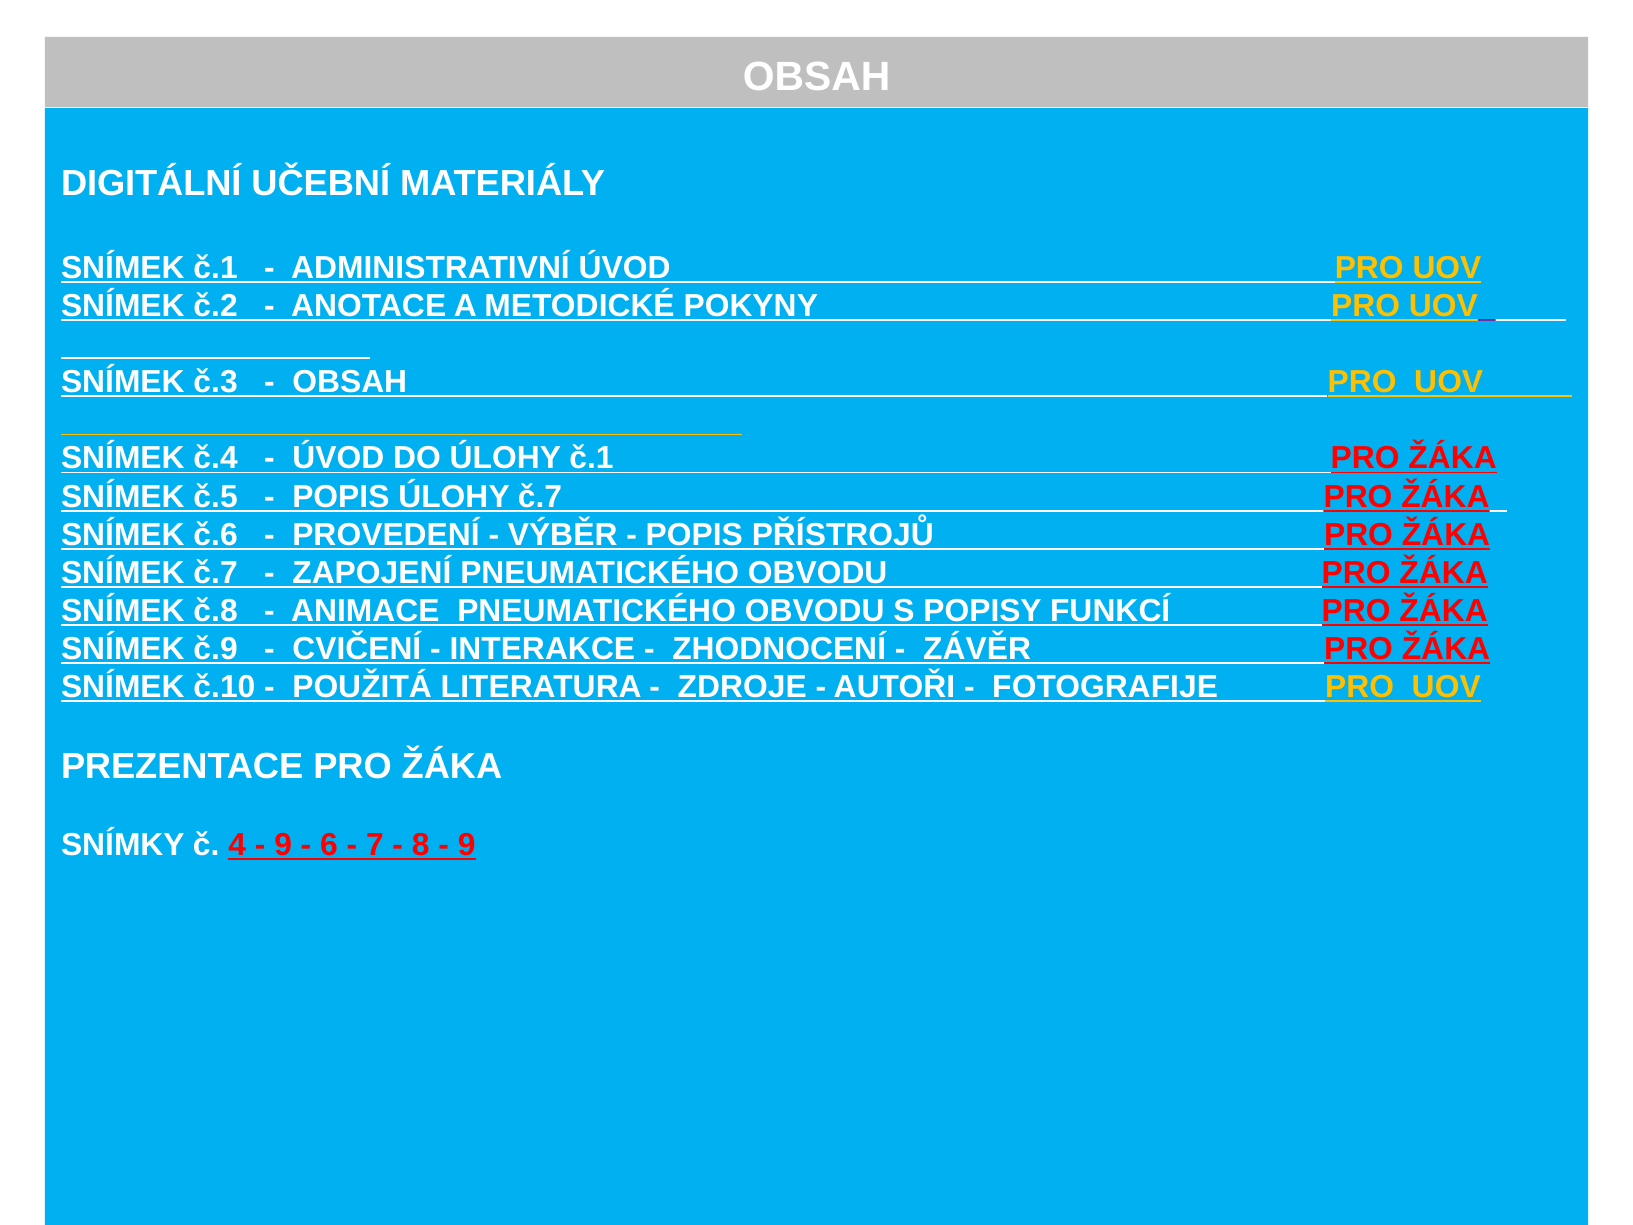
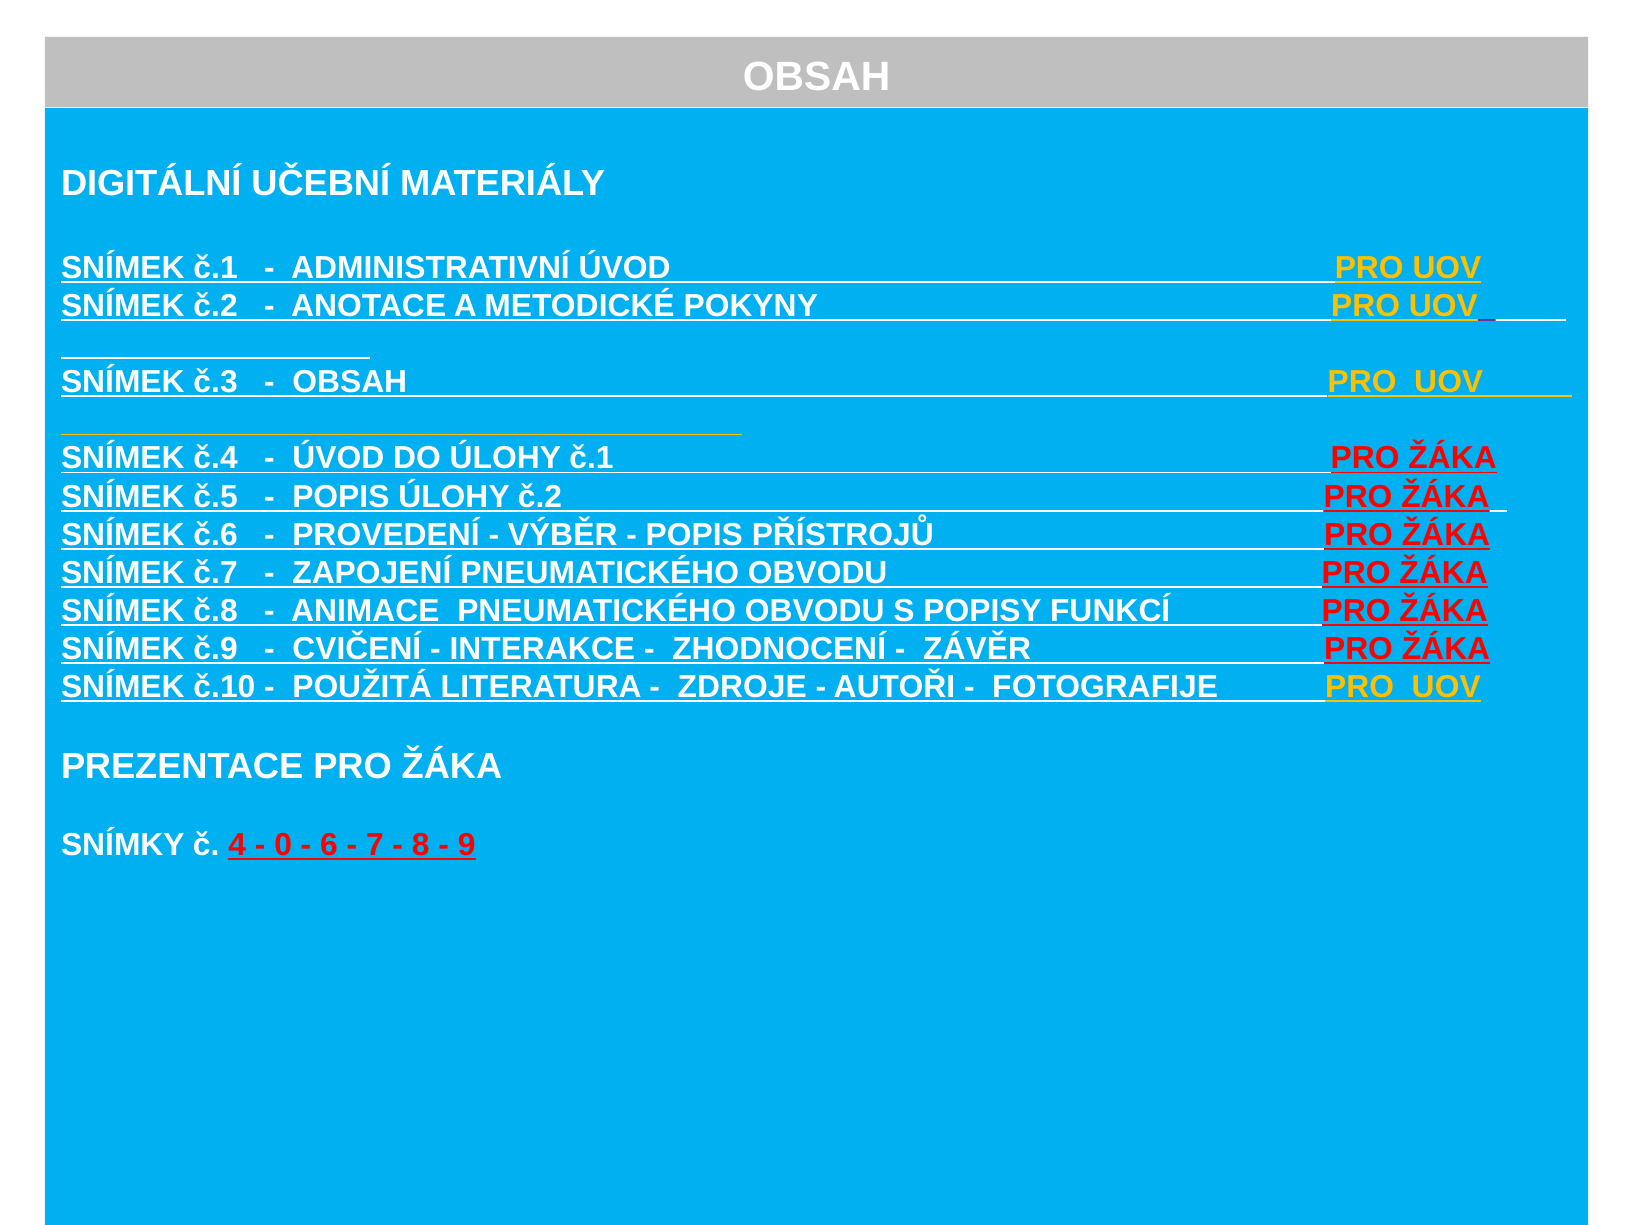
ÚLOHY č.7: č.7 -> č.2 (540, 497)
9: 9 -> 0 (283, 845)
